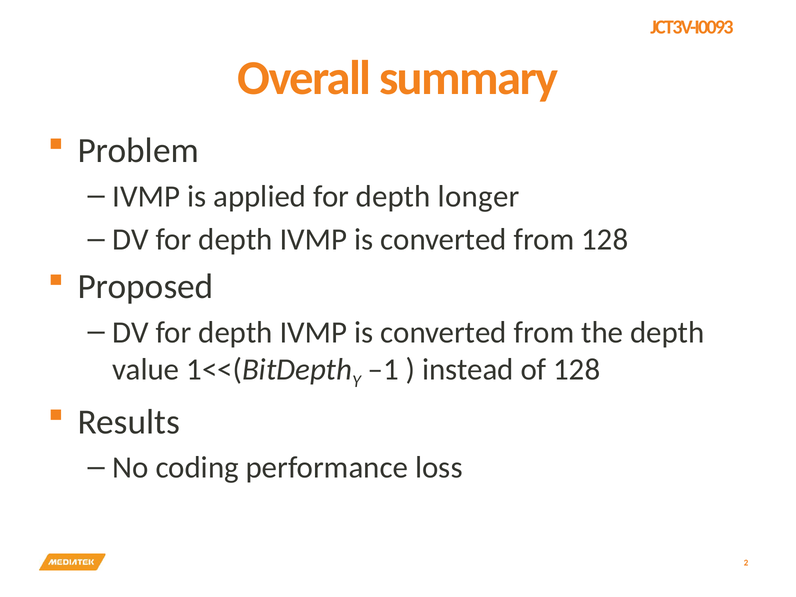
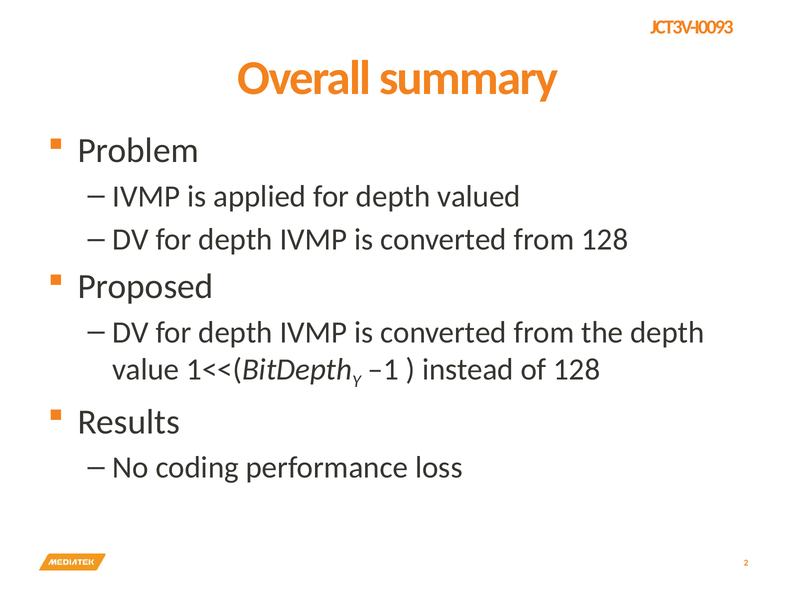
longer: longer -> valued (479, 196)
